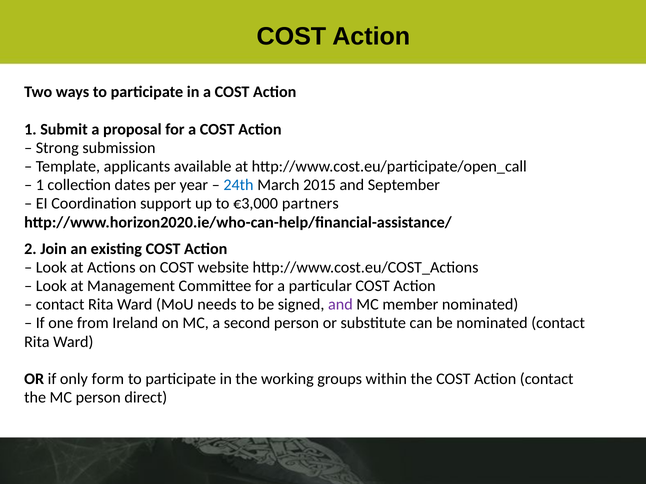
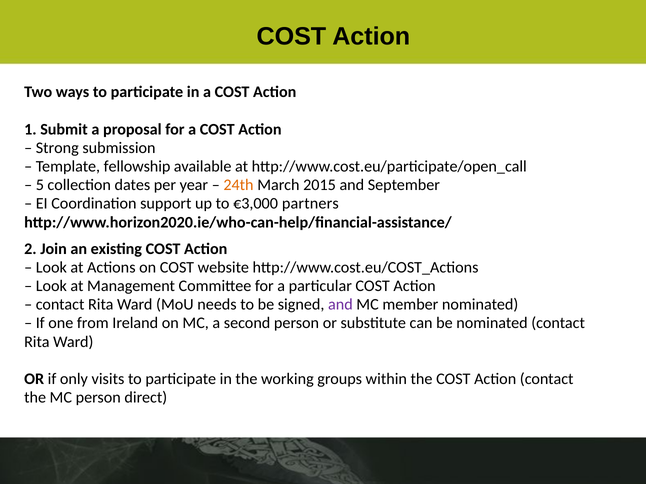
applicants: applicants -> fellowship (137, 167)
1: 1 -> 5 (40, 185)
24th colour: blue -> orange (239, 185)
form: form -> visits (108, 379)
